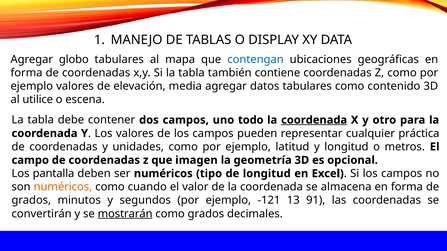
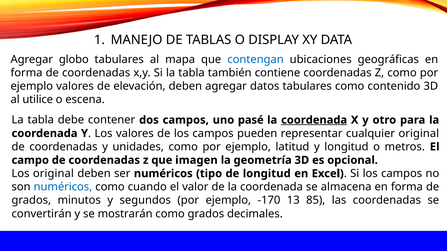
elevación media: media -> deben (185, 86)
todo: todo -> pasé (251, 120)
cualquier práctica: práctica -> original (419, 134)
Los pantalla: pantalla -> original (53, 174)
numéricos colour: orange -> blue (63, 187)
-121: -121 -> -170 (269, 201)
91: 91 -> 85 (316, 201)
mostrarán underline: present -> none (125, 214)
